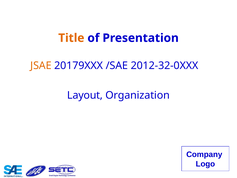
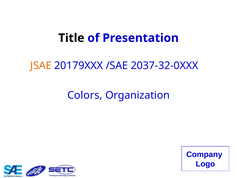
Title colour: orange -> black (71, 38)
2012-32-0XXX: 2012-32-0XXX -> 2037-32-0XXX (164, 65)
Layout: Layout -> Colors (85, 95)
